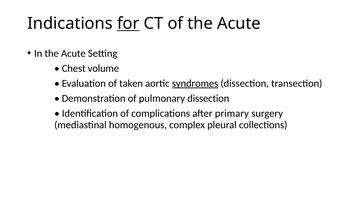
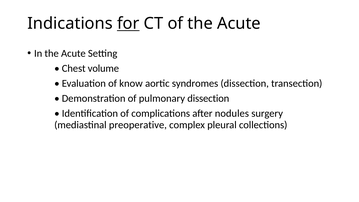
taken: taken -> know (131, 83)
syndromes underline: present -> none (195, 83)
primary: primary -> nodules (232, 113)
homogenous: homogenous -> preoperative (138, 125)
